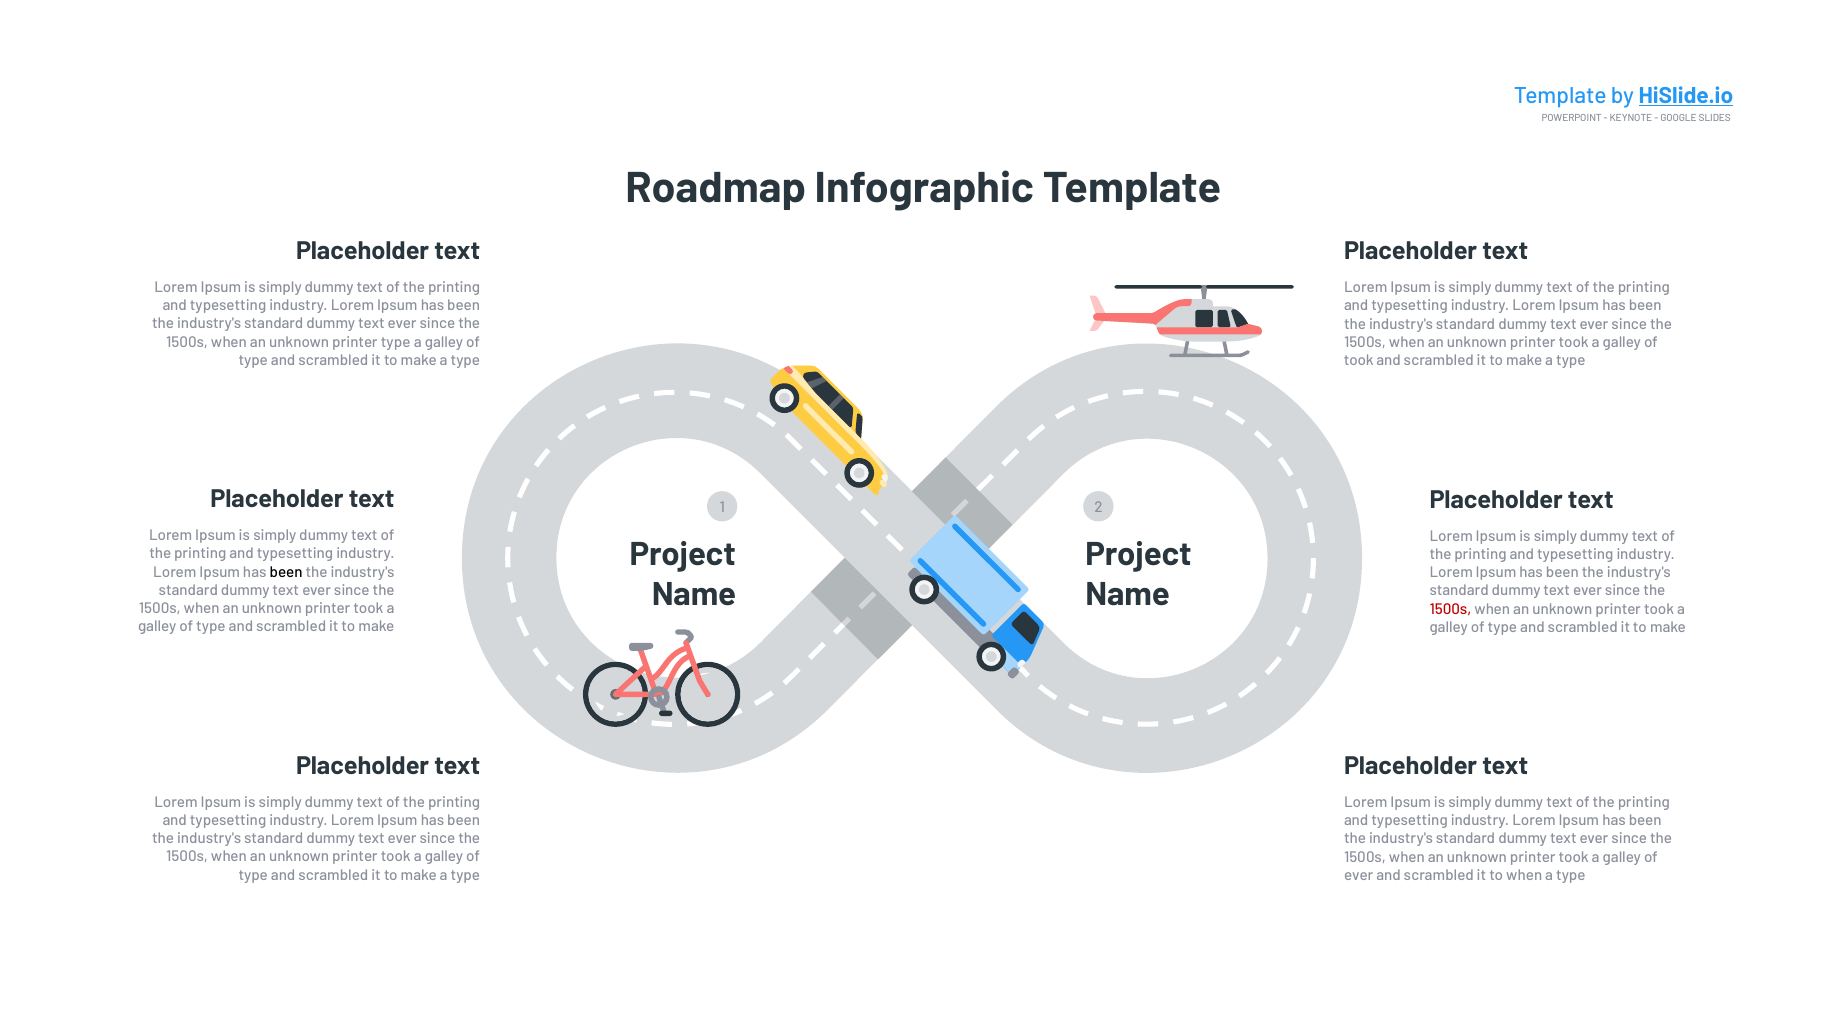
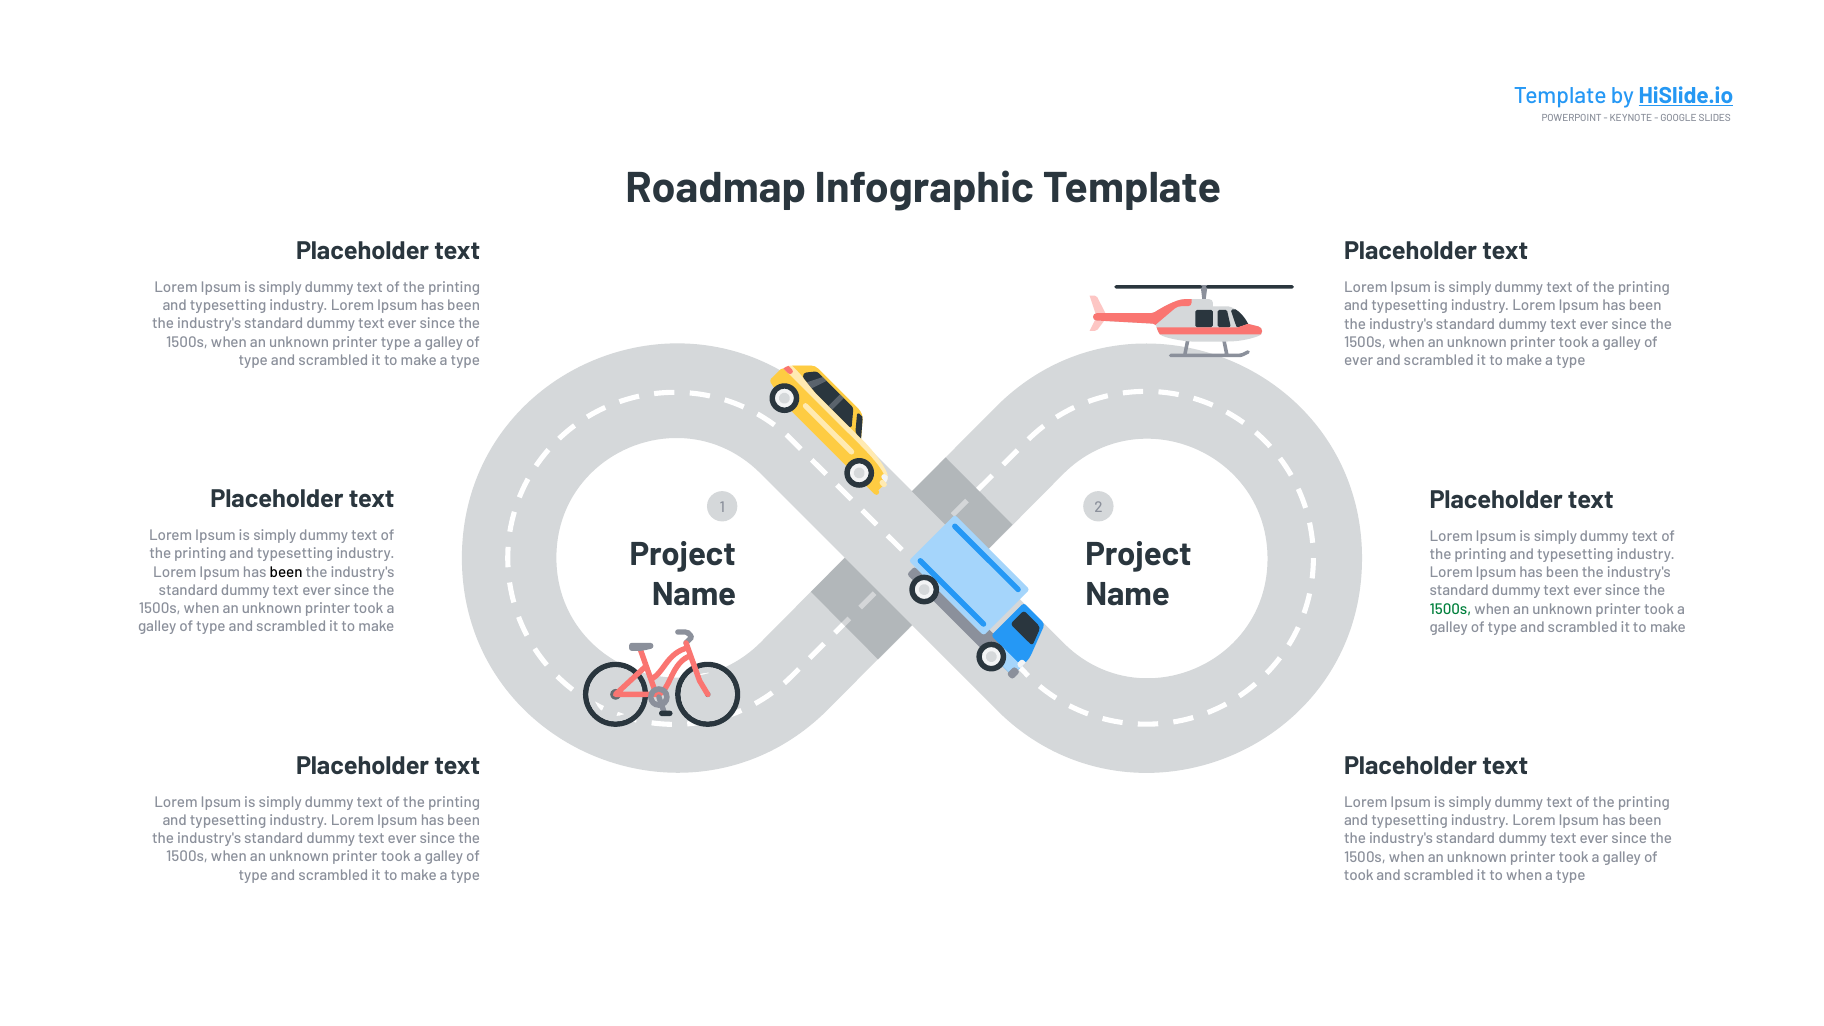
took: took -> ever (1359, 361)
1500s colour: red -> green (1450, 609)
ever: ever -> took (1359, 875)
